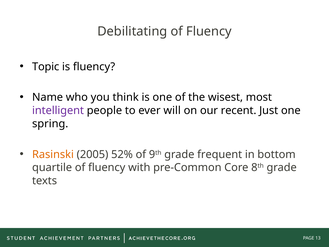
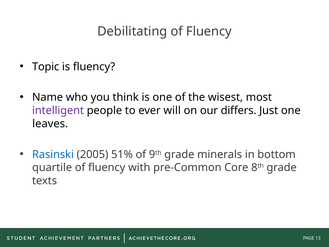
recent: recent -> differs (239, 110)
spring: spring -> leaves (50, 124)
Rasinski colour: orange -> blue (53, 154)
52%: 52% -> 51% (122, 154)
frequent: frequent -> minerals (220, 154)
